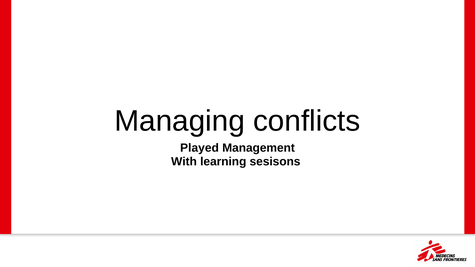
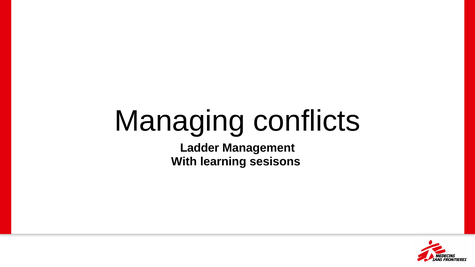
Played: Played -> Ladder (200, 148)
